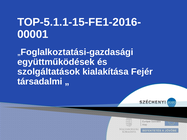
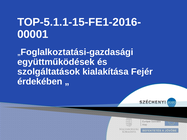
társadalmi: társadalmi -> érdekében (40, 82)
